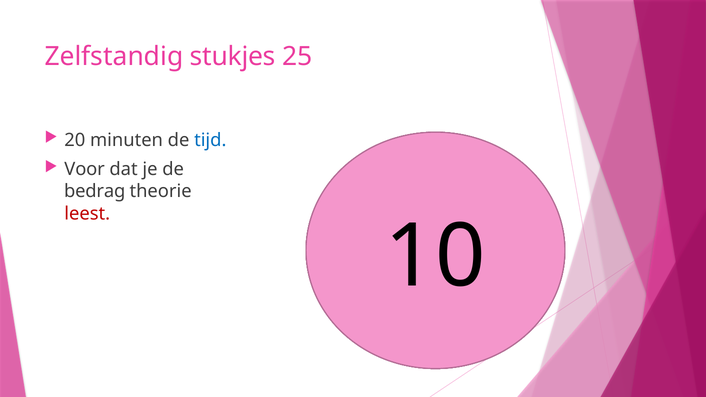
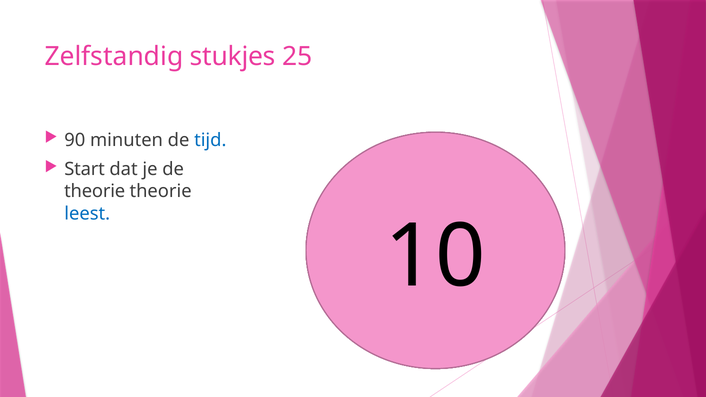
20: 20 -> 90 (75, 140)
Voor: Voor -> Start (85, 169)
bedrag: bedrag -> theorie (95, 191)
leest colour: red -> blue (87, 214)
